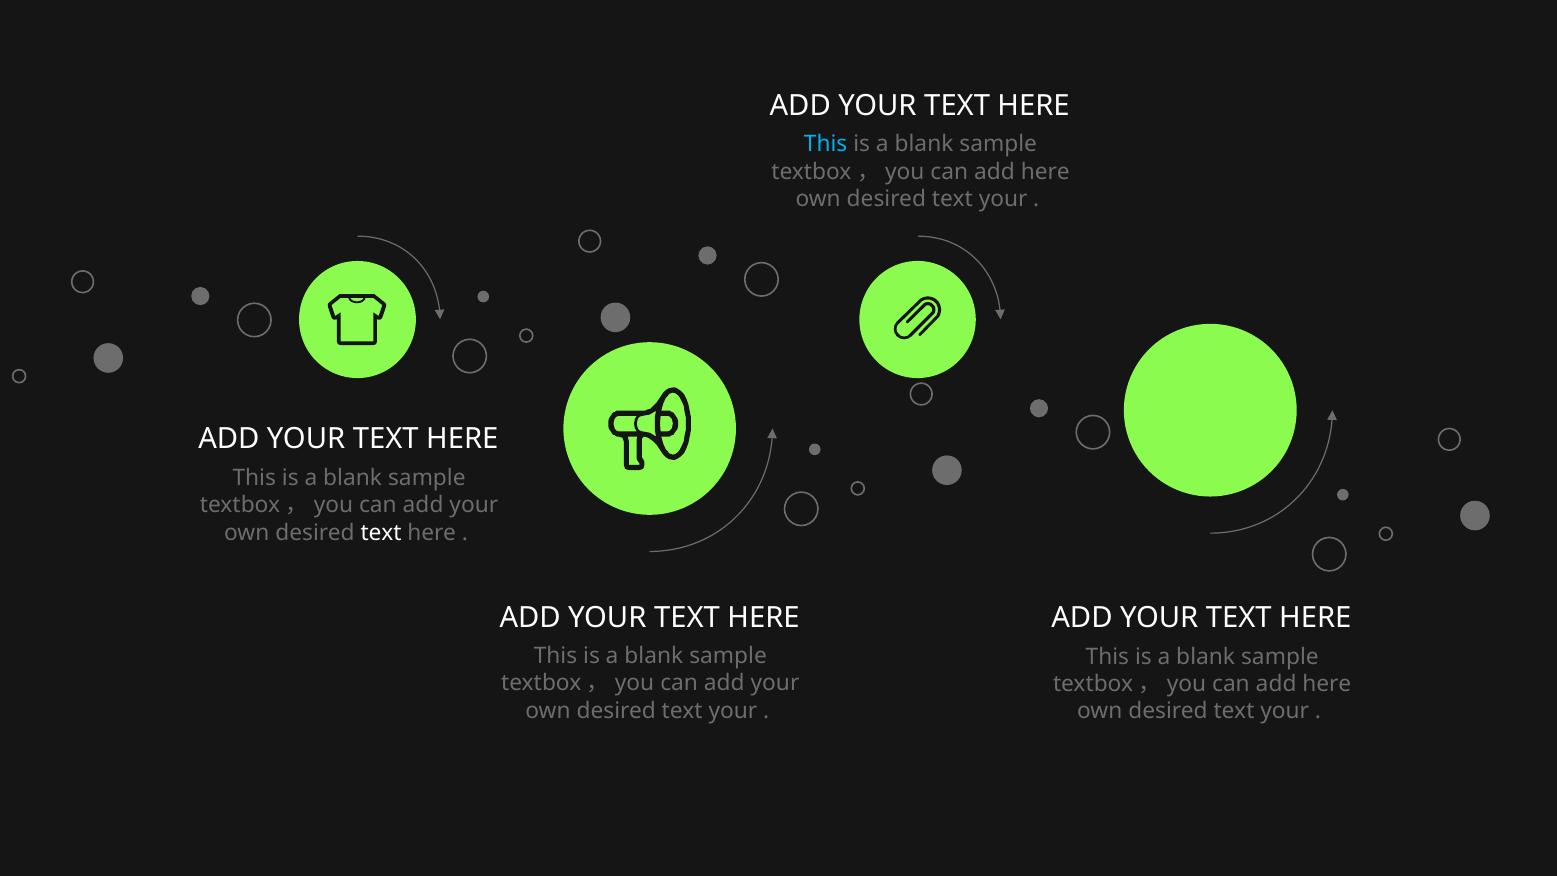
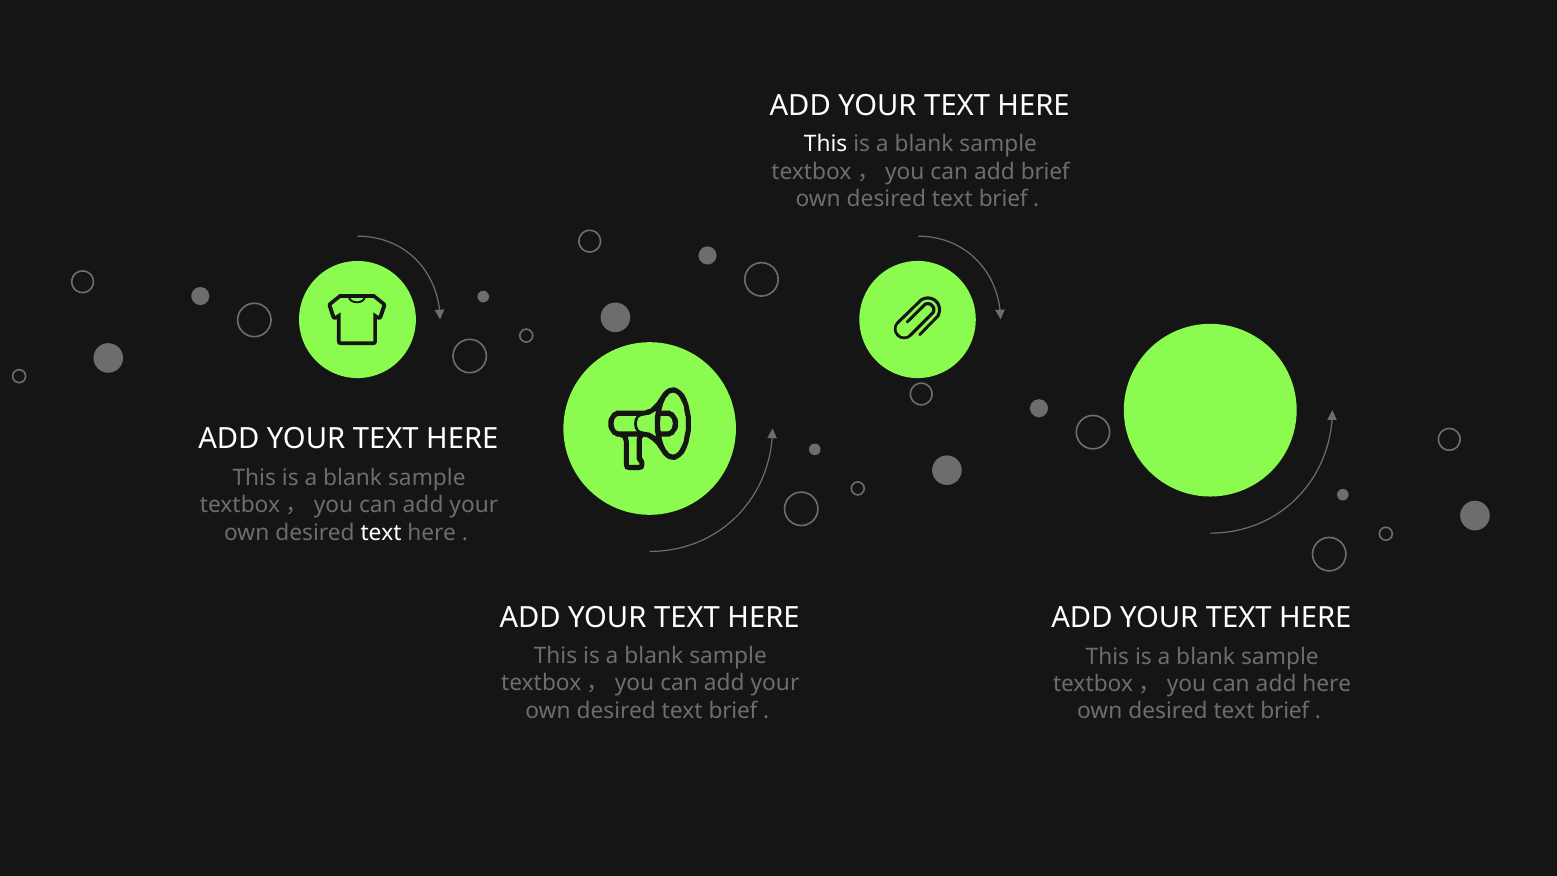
This colour: light blue -> white (826, 144)
here: here -> brief (1045, 172)
your: your -> brief (1003, 199)
your: your -> brief (733, 711)
your: your -> brief (1285, 711)
